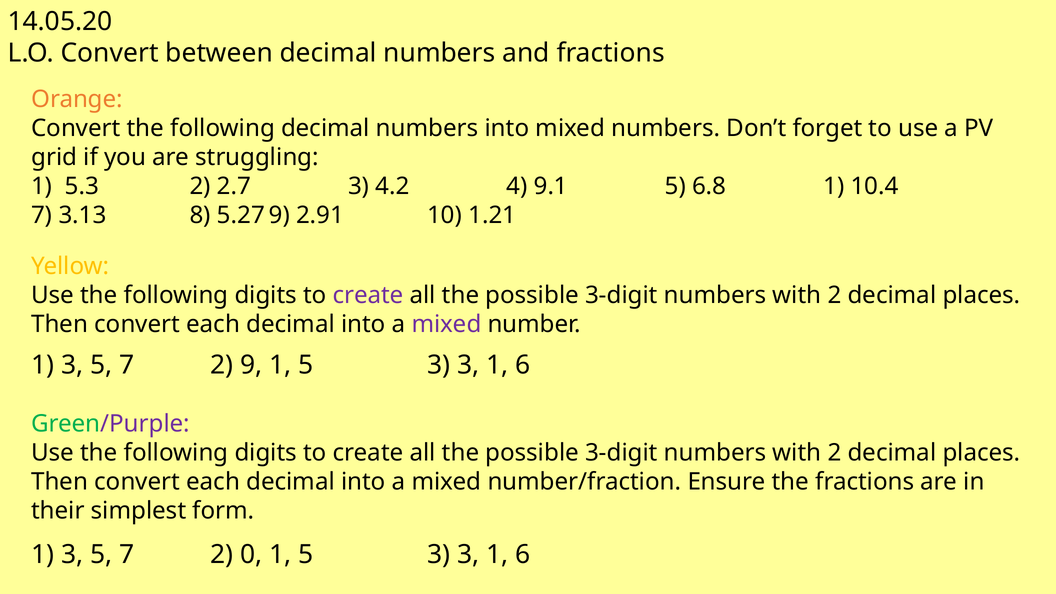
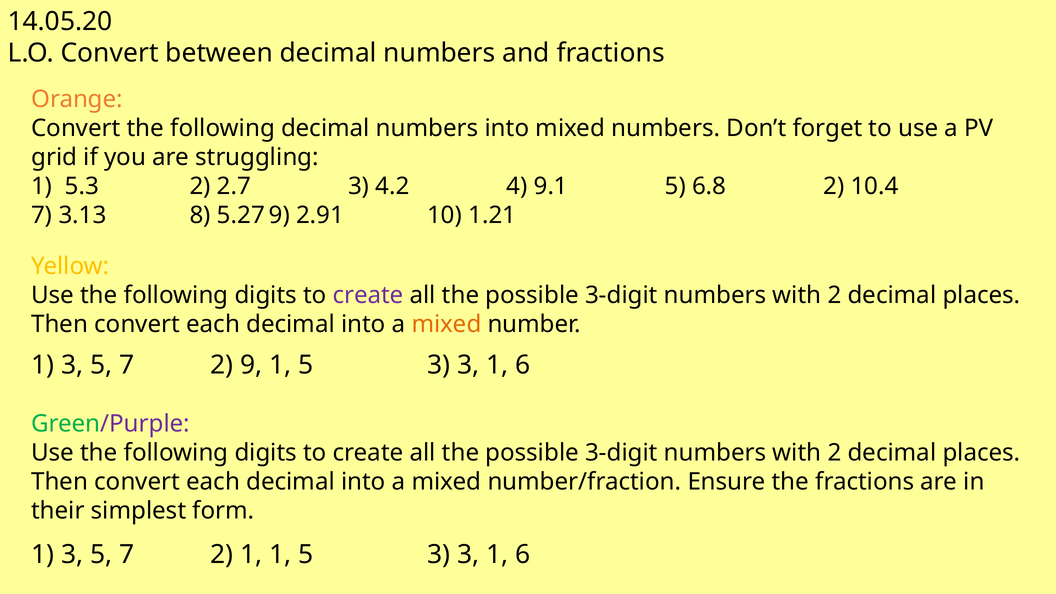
6.8 1: 1 -> 2 (834, 186)
mixed colour: purple -> orange (447, 324)
2 0: 0 -> 1 (251, 555)
